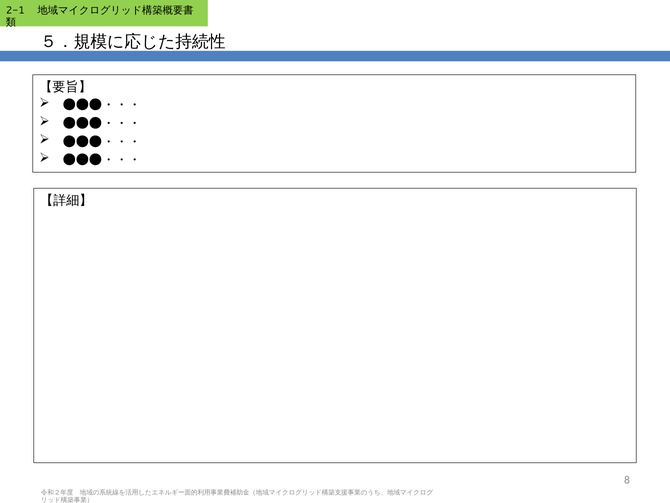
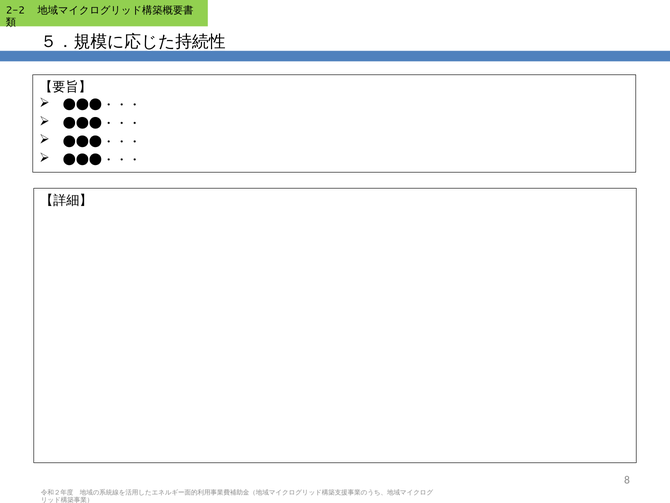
2-1: 2-1 -> 2-2 (15, 10)
